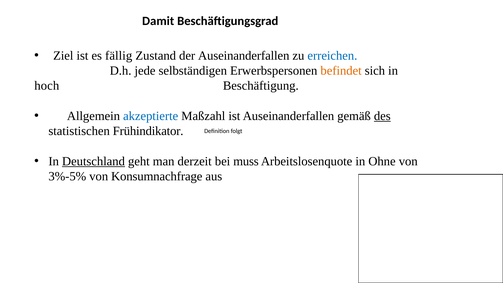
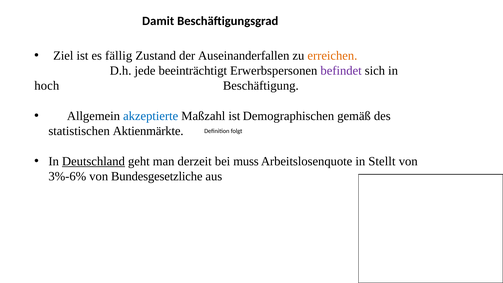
erreichen colour: blue -> orange (332, 56)
selbständigen: selbständigen -> beeinträchtigt (193, 71)
befindet colour: orange -> purple (341, 71)
ist Auseinanderfallen: Auseinanderfallen -> Demographischen (288, 116)
des underline: present -> none (382, 116)
Frühindikator: Frühindikator -> Aktienmärkte (148, 131)
Ohne: Ohne -> Stellt (382, 161)
3%-5%: 3%-5% -> 3%-6% (67, 176)
Konsumnachfrage: Konsumnachfrage -> Bundesgesetzliche (157, 176)
